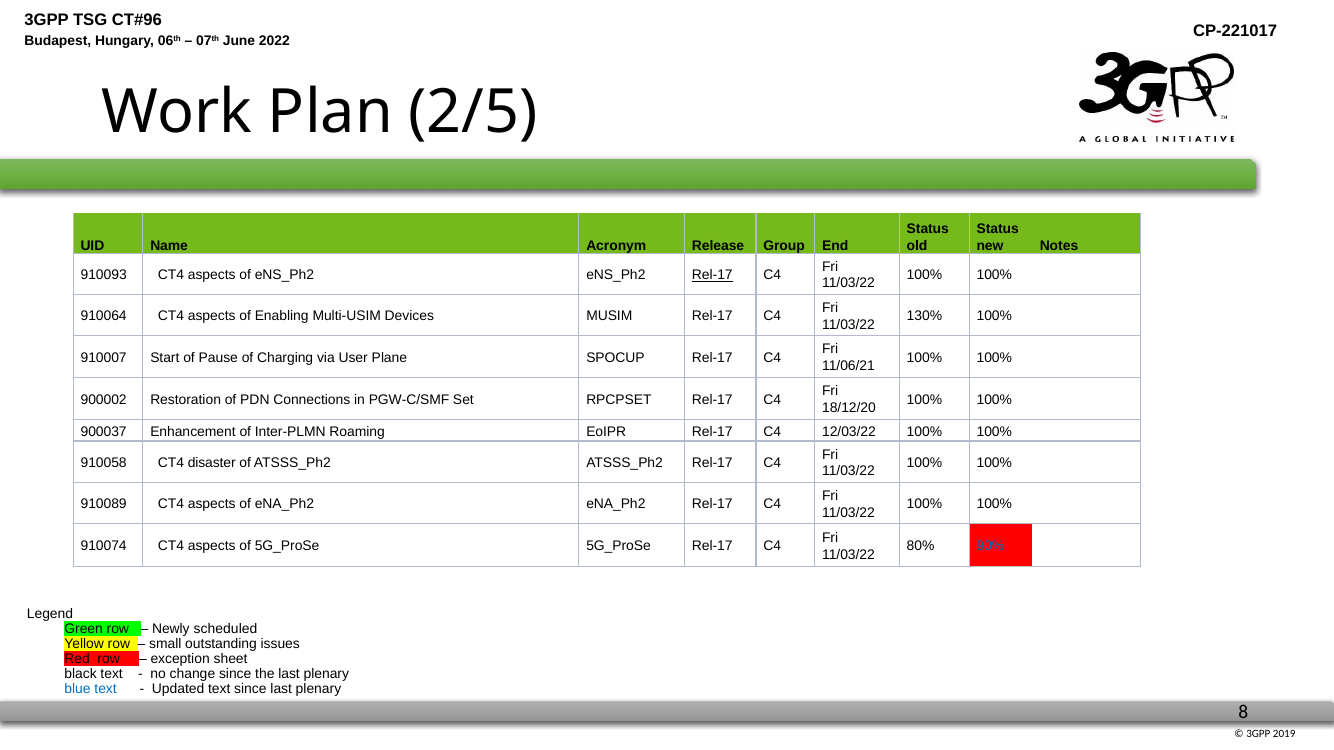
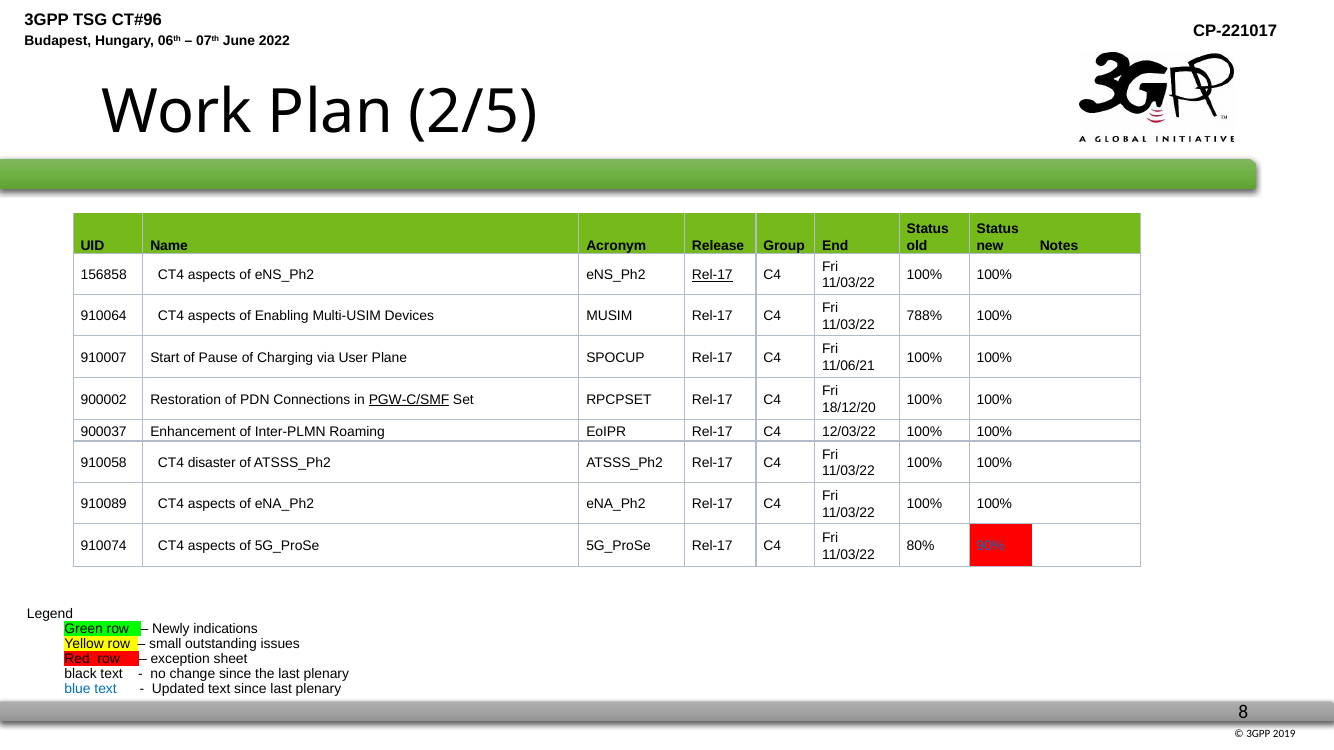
910093: 910093 -> 156858 (104, 275)
130%: 130% -> 788% (924, 317)
PGW-C/SMF underline: none -> present (409, 400)
scheduled: scheduled -> indications (226, 629)
